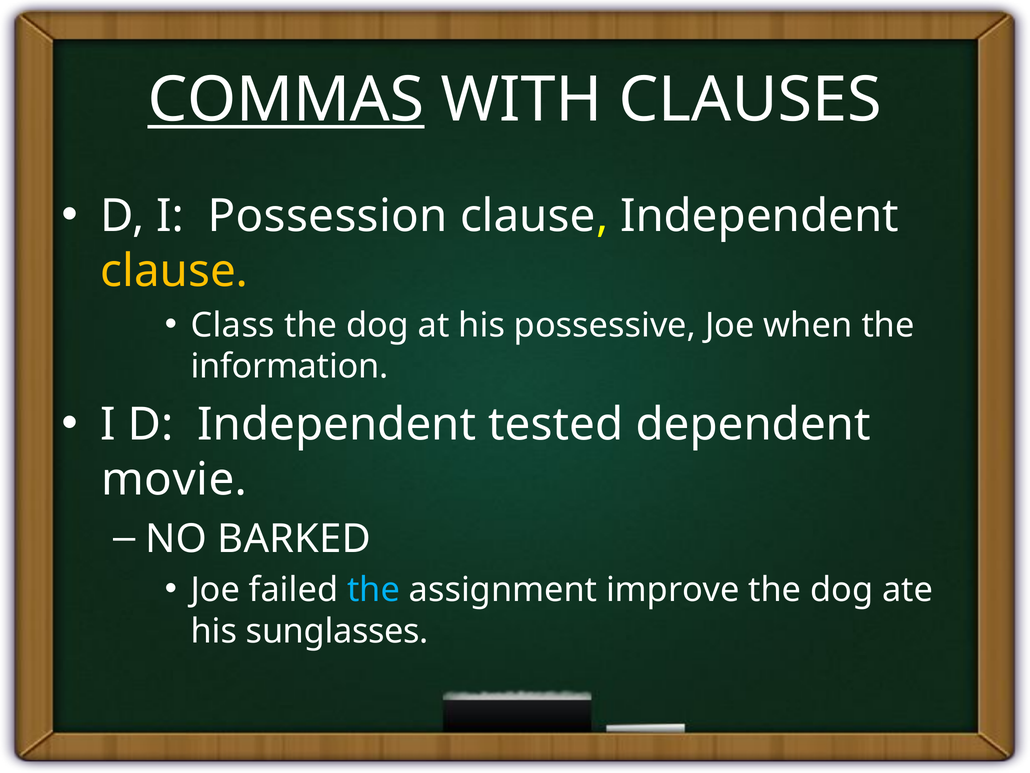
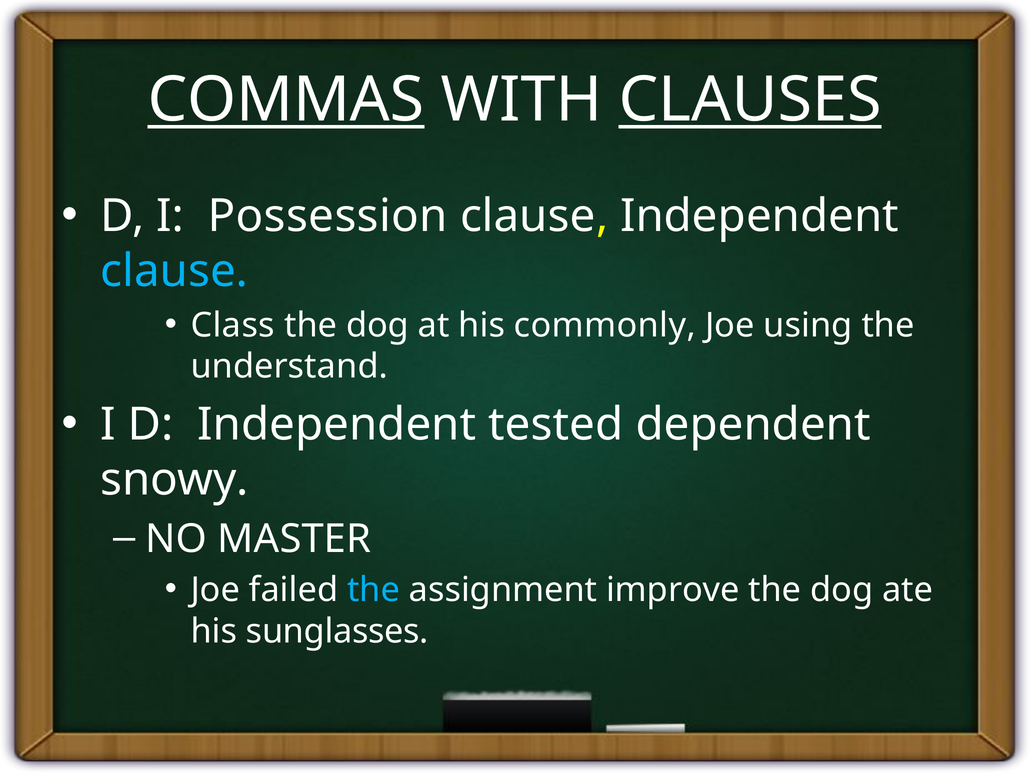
CLAUSES underline: none -> present (750, 100)
clause colour: yellow -> light blue (174, 271)
possessive: possessive -> commonly (605, 325)
when: when -> using (808, 325)
information: information -> understand (289, 366)
movie: movie -> snowy (174, 479)
BARKED: BARKED -> MASTER (294, 538)
